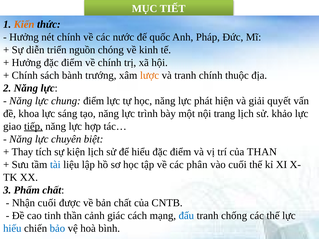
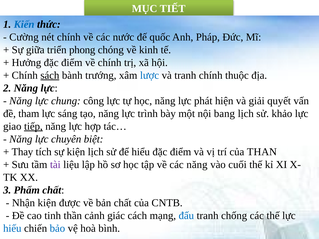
Kiến colour: orange -> blue (24, 24)
Hưởng: Hưởng -> Cường (24, 37)
diễn: diễn -> giữa (35, 50)
nguồn: nguồn -> phong (82, 50)
sách underline: none -> present (50, 75)
lược colour: orange -> blue (150, 75)
chung điểm: điểm -> công (94, 101)
khoa: khoa -> tham (29, 114)
trang: trang -> bang (224, 114)
tài colour: blue -> purple (55, 165)
các phân: phân -> năng (197, 165)
Nhận cuối: cuối -> kiện (47, 203)
